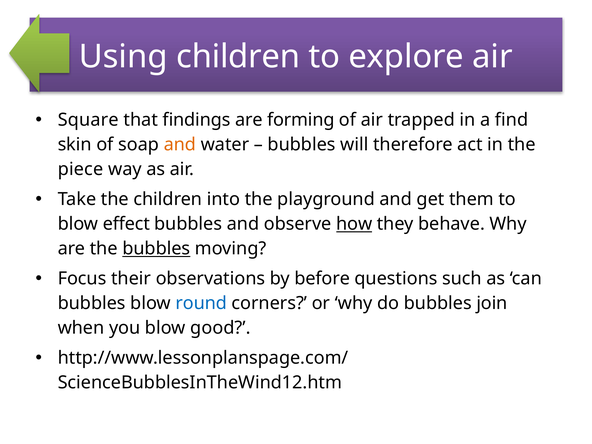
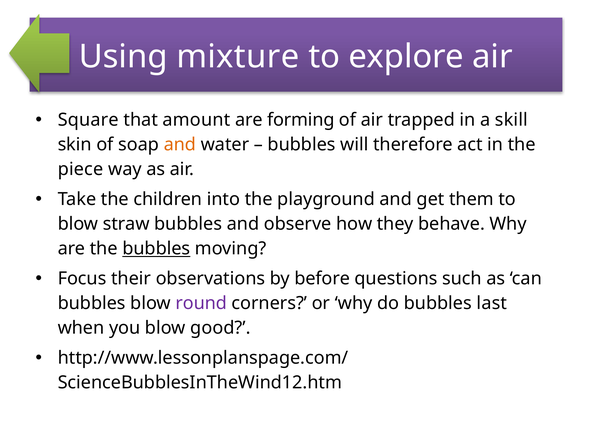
Using children: children -> mixture (238, 57)
findings: findings -> amount (196, 120)
find: find -> skill (511, 120)
effect: effect -> straw (126, 224)
how underline: present -> none (354, 224)
round colour: blue -> purple (201, 303)
join: join -> last (492, 303)
